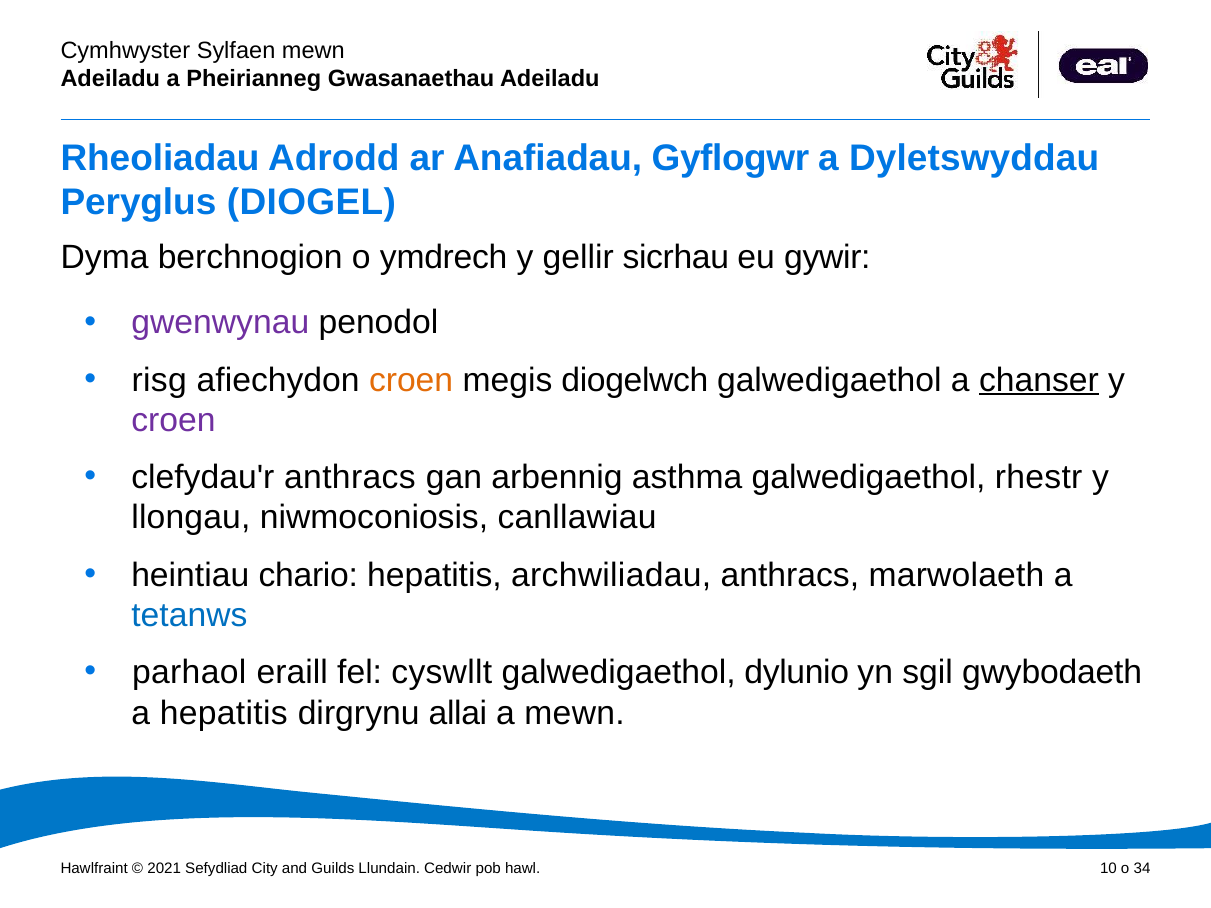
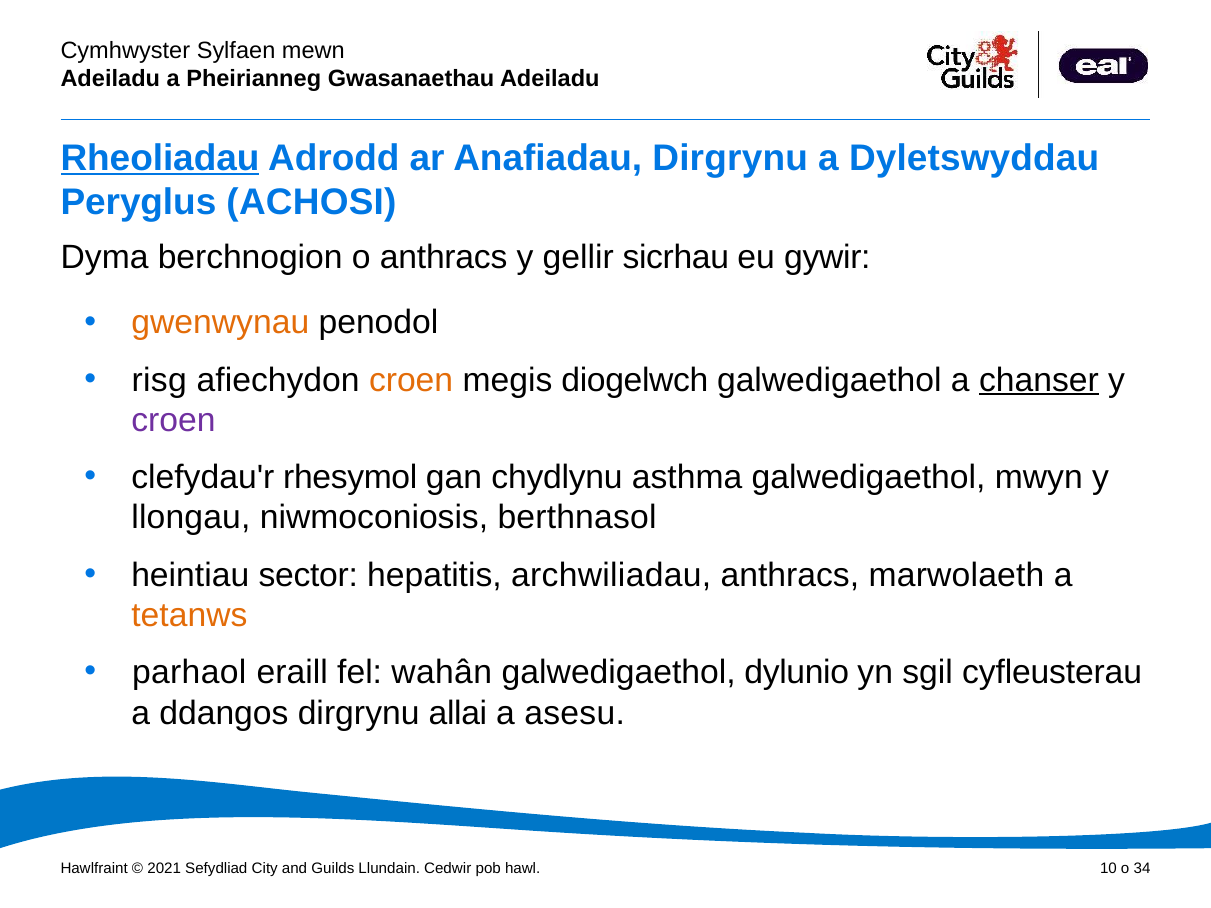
Rheoliadau underline: none -> present (160, 158)
Anafiadau Gyflogwr: Gyflogwr -> Dirgrynu (730, 158)
DIOGEL: DIOGEL -> ACHOSI (311, 203)
o ymdrech: ymdrech -> anthracs (444, 257)
gwenwynau colour: purple -> orange (220, 323)
clefydau'r anthracs: anthracs -> rhesymol (350, 478)
arbennig: arbennig -> chydlynu (557, 478)
rhestr: rhestr -> mwyn (1039, 478)
canllawiau: canllawiau -> berthnasol (577, 518)
chario: chario -> sector (308, 575)
tetanws colour: blue -> orange (189, 616)
cyswllt: cyswllt -> wahân (442, 673)
gwybodaeth: gwybodaeth -> cyfleusterau (1052, 673)
a hepatitis: hepatitis -> ddangos (224, 713)
a mewn: mewn -> asesu (575, 713)
